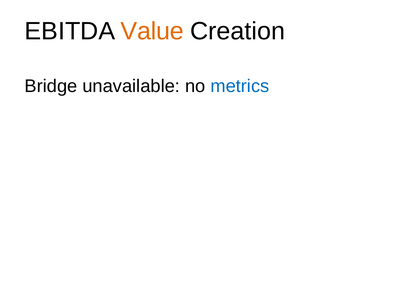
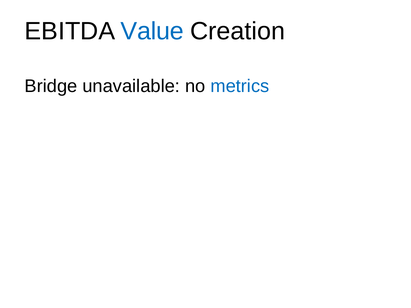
Value colour: orange -> blue (152, 31)
